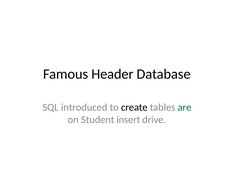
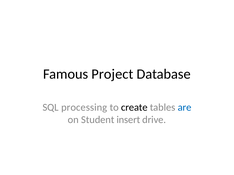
Header: Header -> Project (112, 74)
introduced: introduced -> processing (84, 108)
are colour: green -> blue (185, 108)
